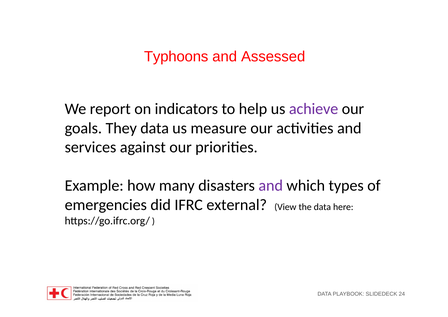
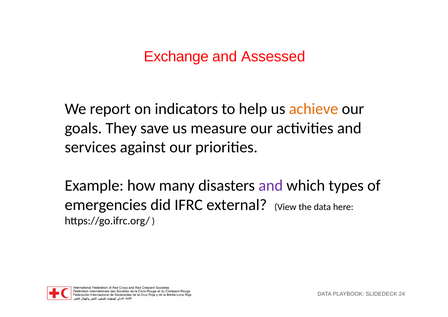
Typhoons: Typhoons -> Exchange (176, 57)
achieve colour: purple -> orange (314, 109)
They data: data -> save (155, 128)
